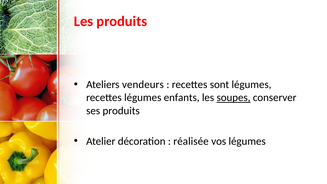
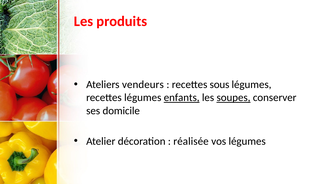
sont: sont -> sous (220, 85)
enfants underline: none -> present (182, 98)
ses produits: produits -> domicile (121, 111)
